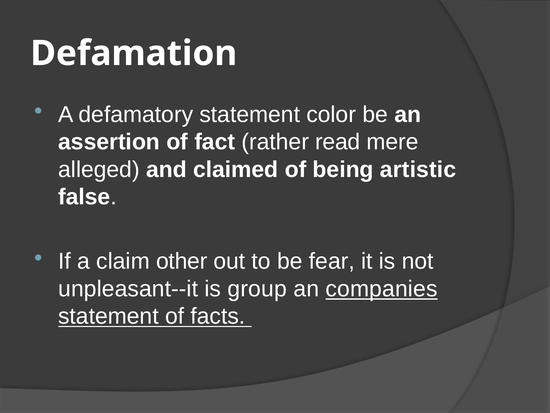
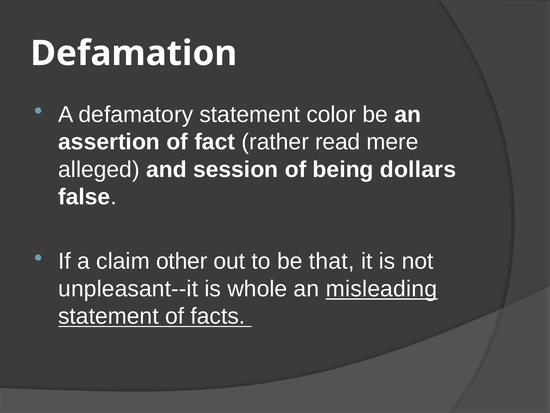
claimed: claimed -> session (236, 169)
artistic: artistic -> dollars (418, 169)
fear: fear -> that (332, 261)
group: group -> whole (257, 288)
companies: companies -> misleading (381, 288)
